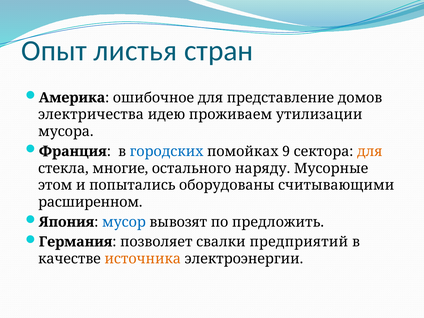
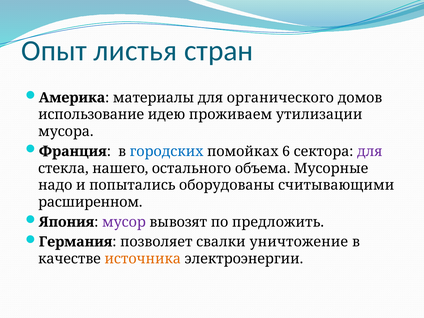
ошибочное: ошибочное -> материалы (153, 98)
представление: представление -> органического (280, 98)
электричества: электричества -> использование (91, 115)
9: 9 -> 6 (286, 151)
для colour: orange -> purple (370, 151)
многие: многие -> нашего (120, 168)
наряду: наряду -> объема (263, 168)
этом: этом -> надо (55, 185)
мусор colour: blue -> purple (124, 222)
предприятий: предприятий -> уничтожение (299, 242)
